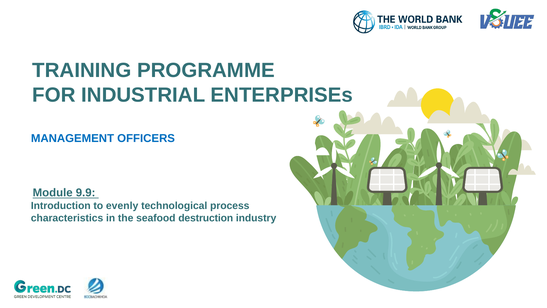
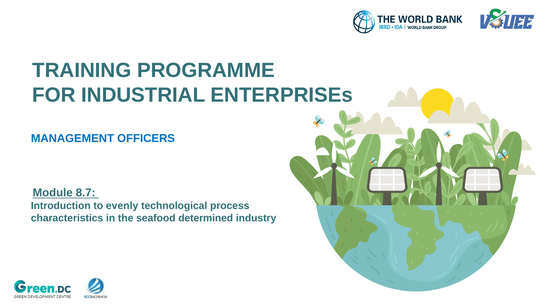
9.9: 9.9 -> 8.7 (86, 193)
destruction: destruction -> determined (206, 218)
